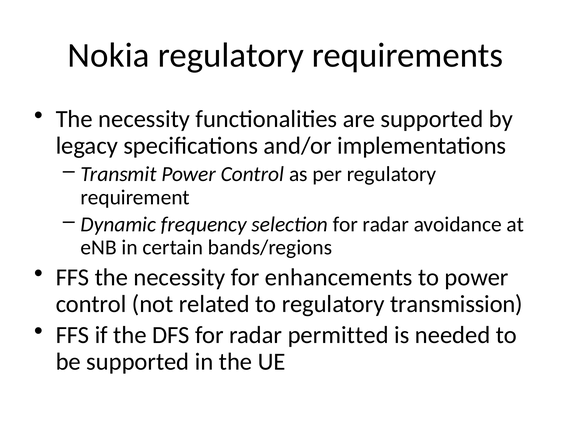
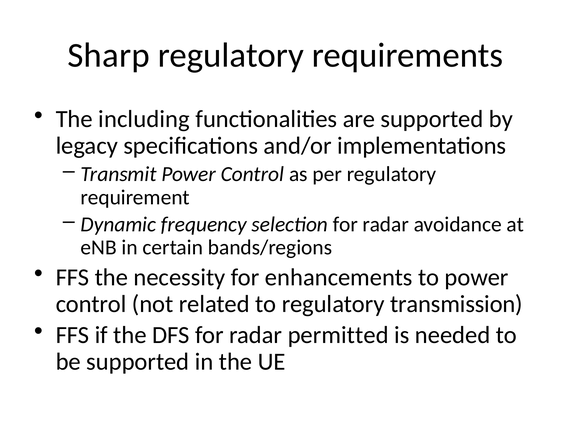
Nokia: Nokia -> Sharp (109, 55)
necessity: necessity -> including (144, 119)
